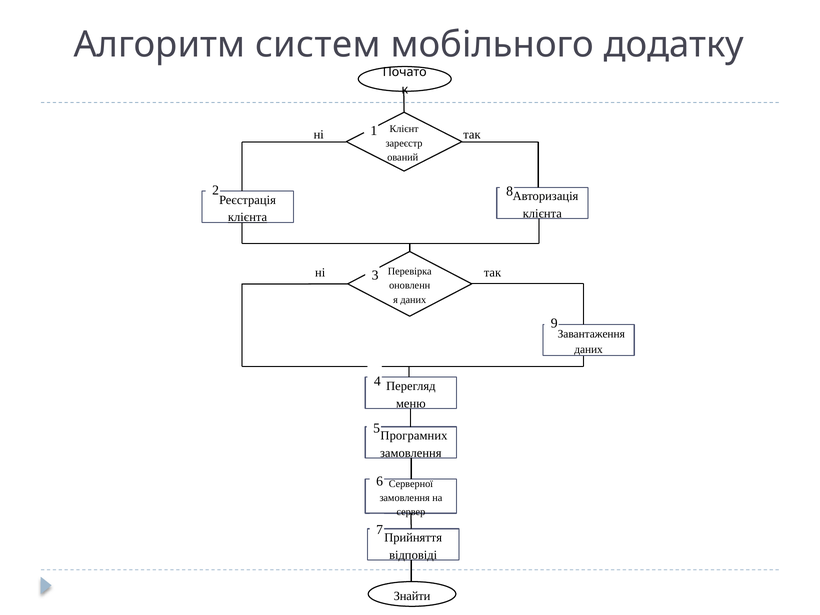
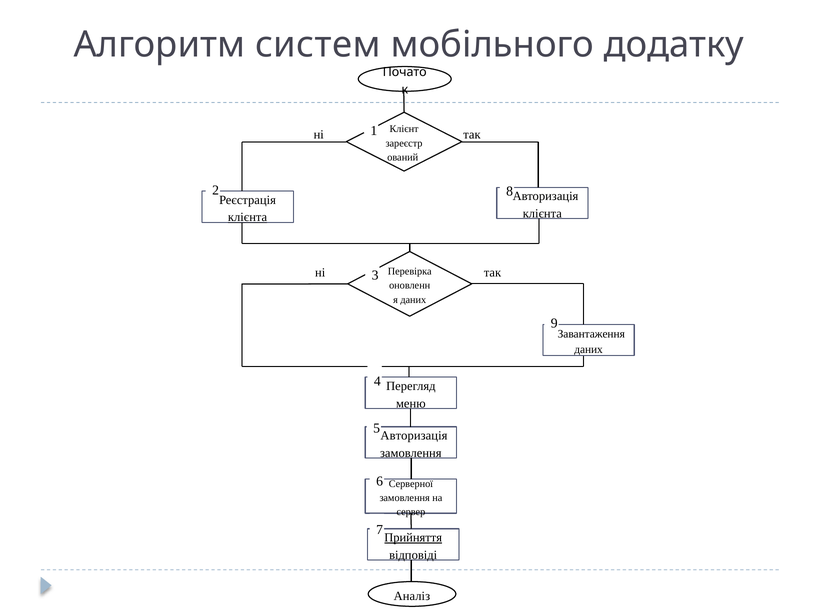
Програмних: Програмних -> Авторизація (414, 436)
Прийняття underline: none -> present (413, 538)
Знайти: Знайти -> Аналіз (412, 596)
